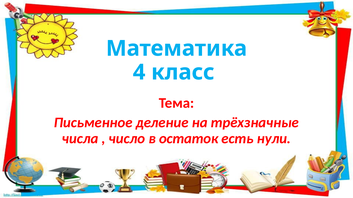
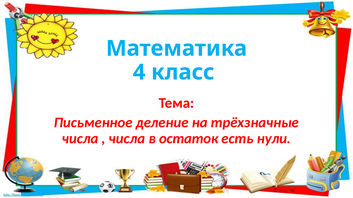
число: число -> числа (127, 139)
